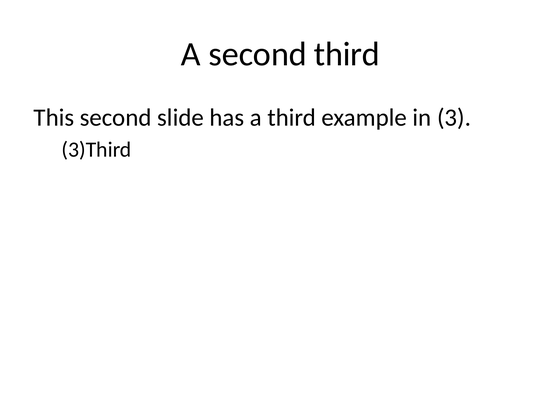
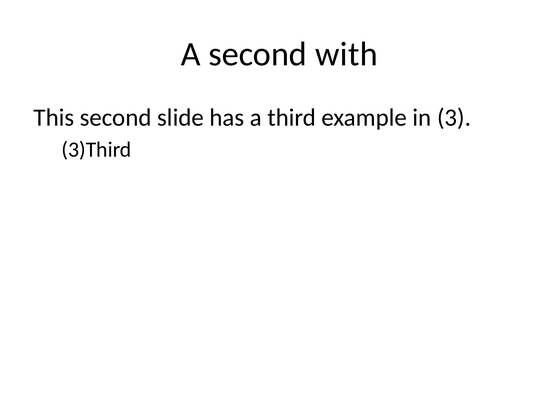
second third: third -> with (347, 54)
